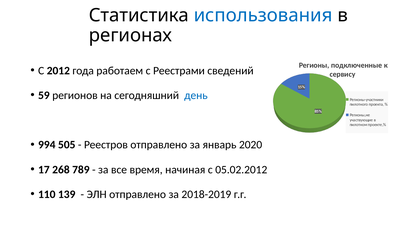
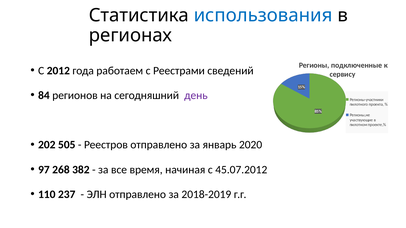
59: 59 -> 84 (44, 95)
день colour: blue -> purple (196, 95)
994: 994 -> 202 (47, 145)
17: 17 -> 97 (44, 170)
789: 789 -> 382 (81, 170)
05.02.2012: 05.02.2012 -> 45.07.2012 (241, 170)
139: 139 -> 237 (67, 195)
